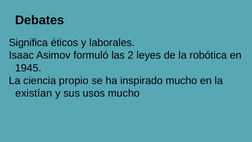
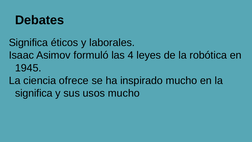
2: 2 -> 4 (131, 55)
propio: propio -> ofrece (74, 80)
existían: existían -> significa (34, 93)
